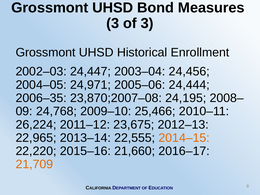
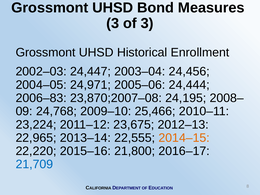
2006–35: 2006–35 -> 2006–83 (41, 98)
26,224: 26,224 -> 23,224 (36, 125)
21,660: 21,660 -> 21,800 (135, 151)
21,709 colour: orange -> blue (34, 164)
